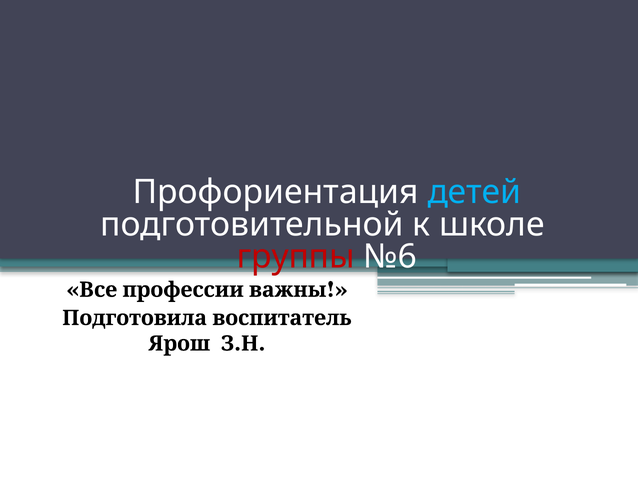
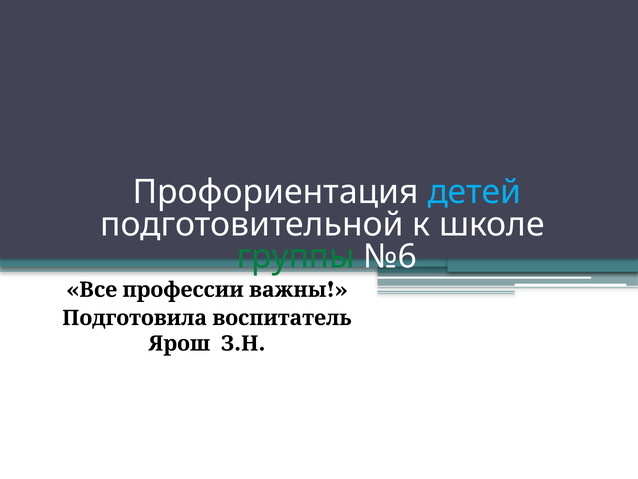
группы colour: red -> green (296, 257)
